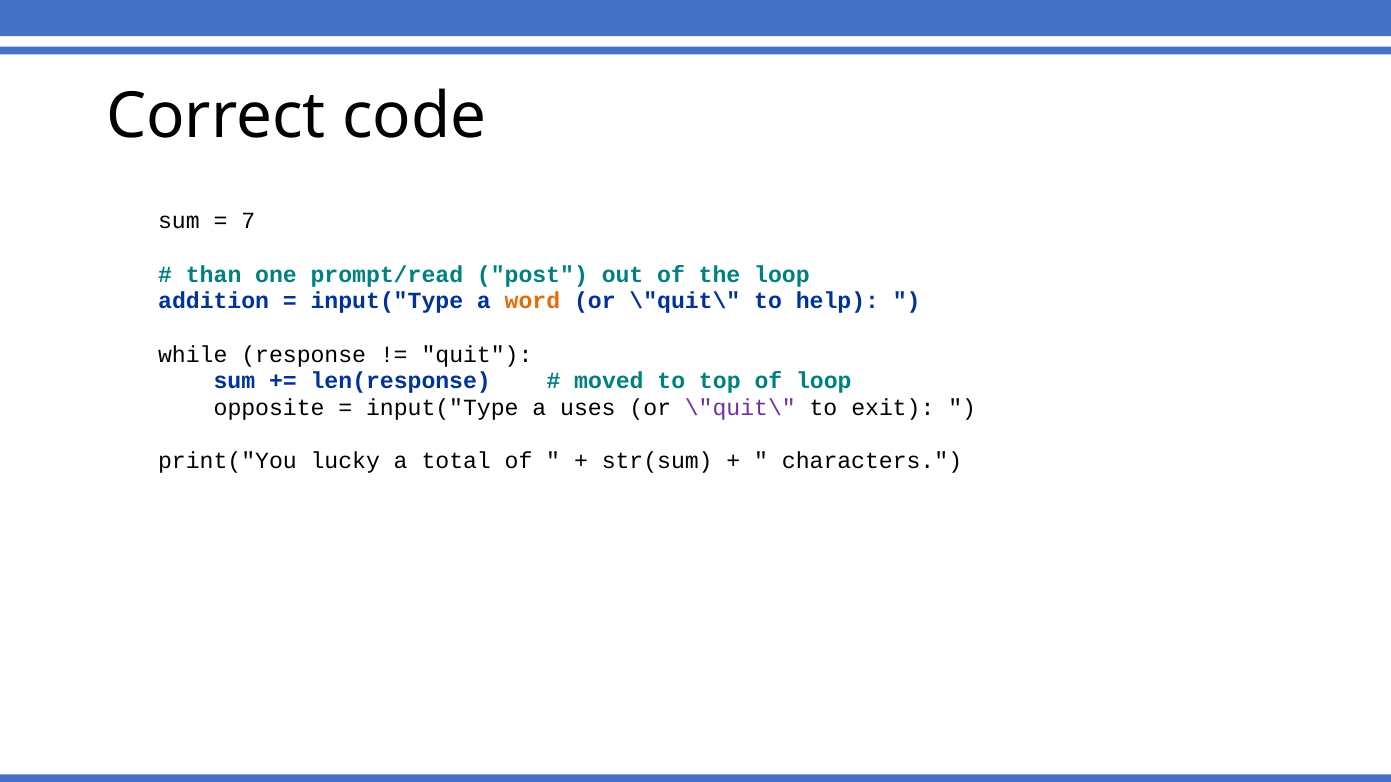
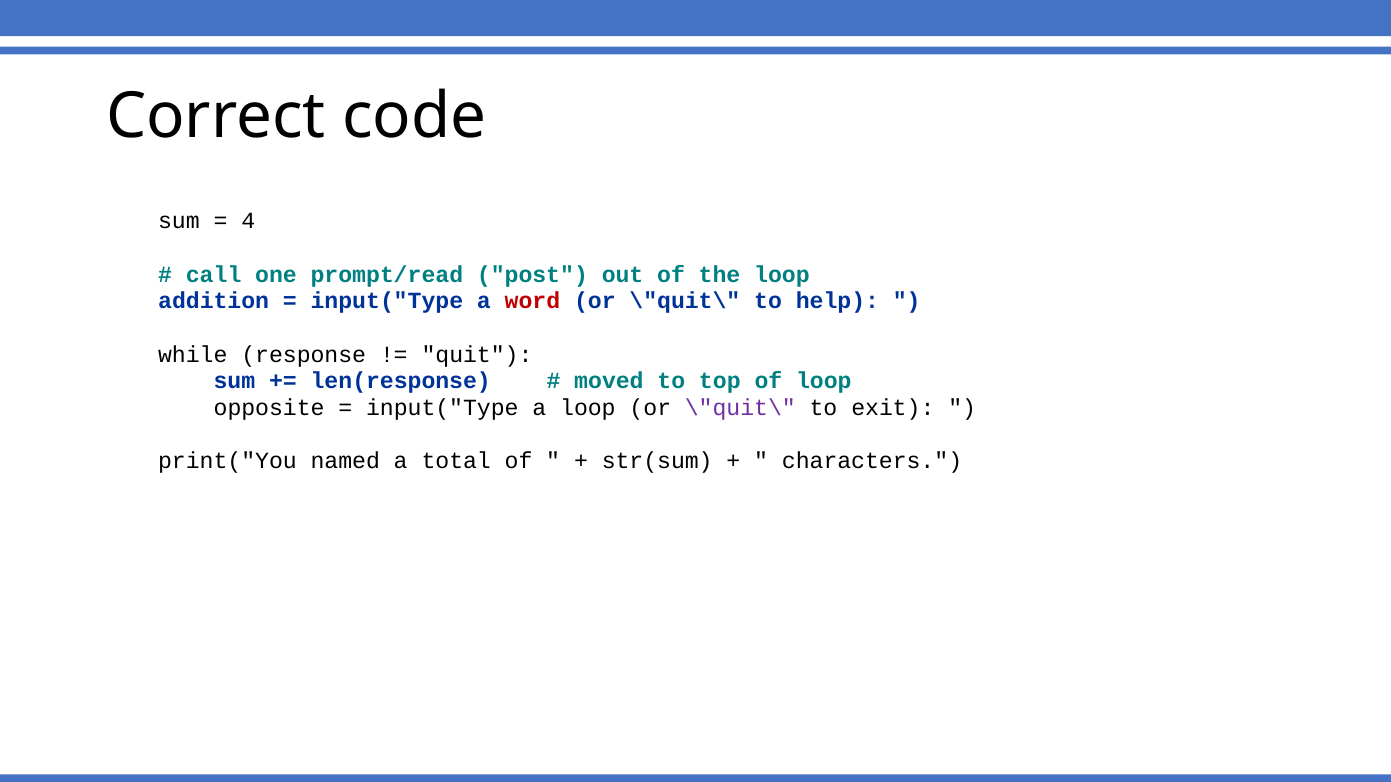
7: 7 -> 4 (248, 221)
than: than -> call (214, 275)
word colour: orange -> red (532, 301)
a uses: uses -> loop (588, 408)
lucky: lucky -> named (345, 462)
